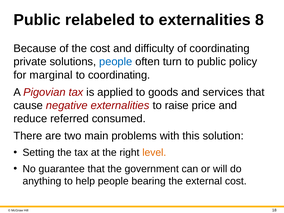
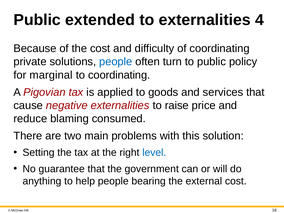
relabeled: relabeled -> extended (100, 20)
8: 8 -> 4 (259, 20)
referred: referred -> blaming (70, 119)
level colour: orange -> blue (154, 153)
